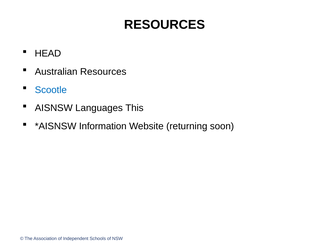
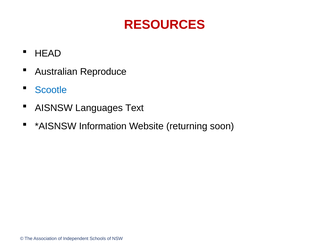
RESOURCES colour: black -> red (165, 25)
Australian Resources: Resources -> Reproduce (103, 72)
This: This -> Text (135, 108)
